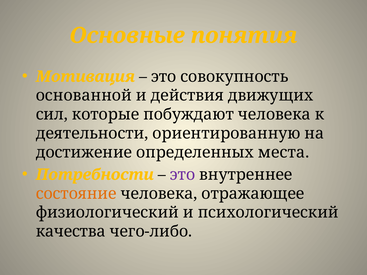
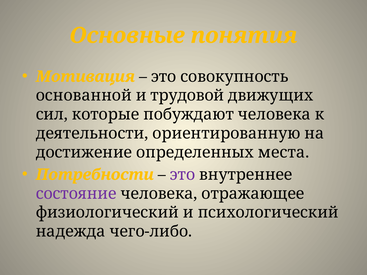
действия: действия -> трудовой (187, 96)
состояние colour: orange -> purple (76, 194)
качества: качества -> надежда (71, 232)
